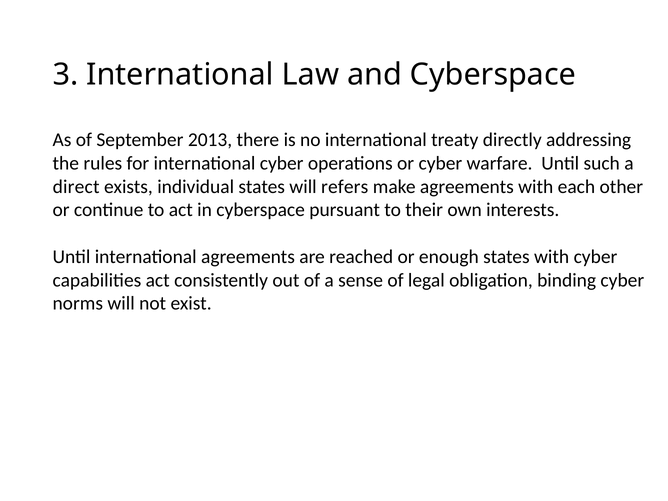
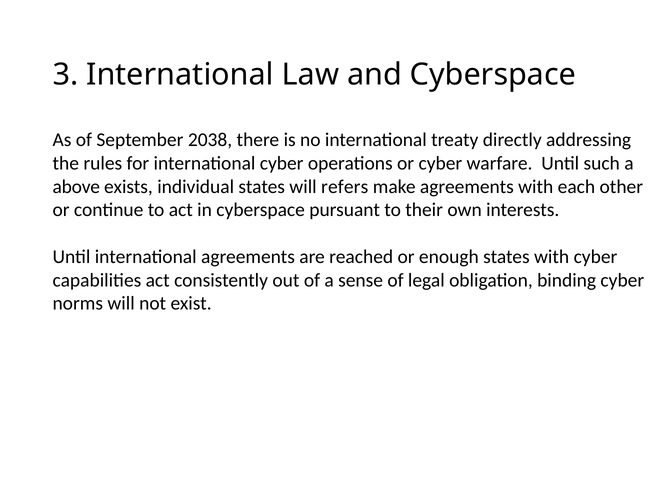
2013: 2013 -> 2038 (210, 140)
direct: direct -> above (76, 187)
